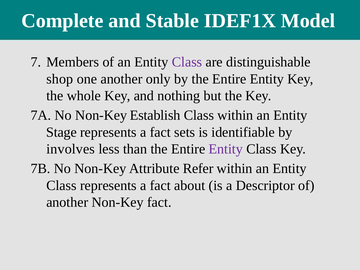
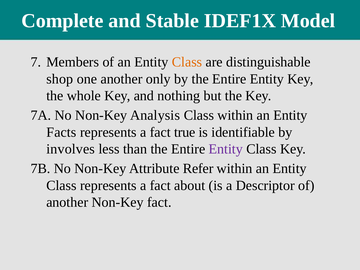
Class colour: purple -> orange (187, 62)
Establish: Establish -> Analysis (155, 115)
Stage: Stage -> Facts (61, 132)
sets: sets -> true (185, 132)
